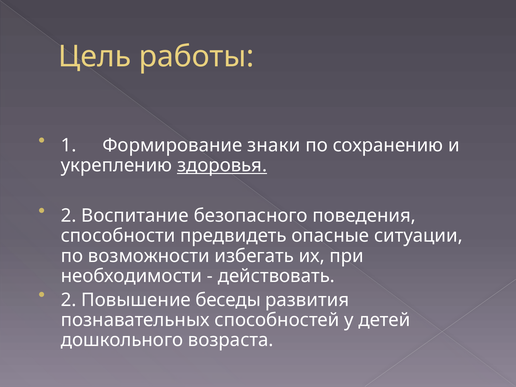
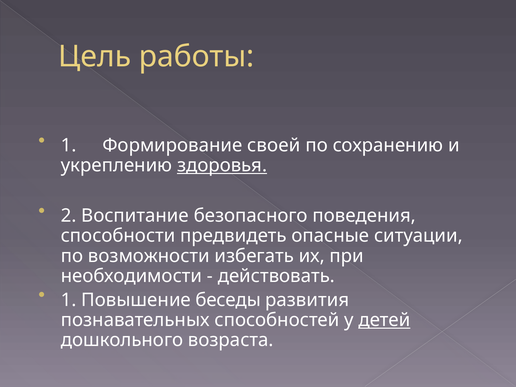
знаки: знаки -> своей (274, 145)
2: 2 -> 1 (69, 300)
детей underline: none -> present (384, 320)
